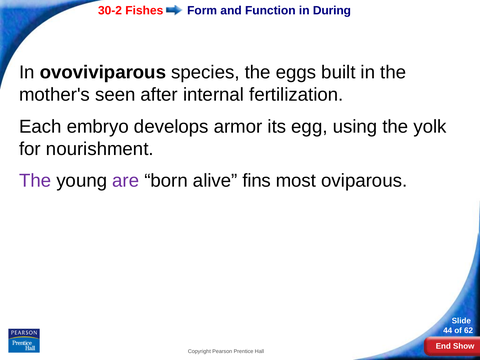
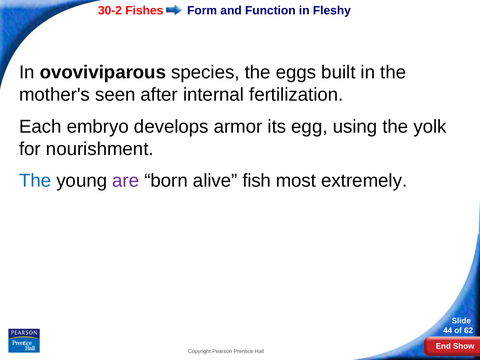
During: During -> Fleshy (332, 10)
The colour: purple -> blue (35, 181)
fins: fins -> fish (257, 181)
oviparous: oviparous -> extremely (364, 181)
